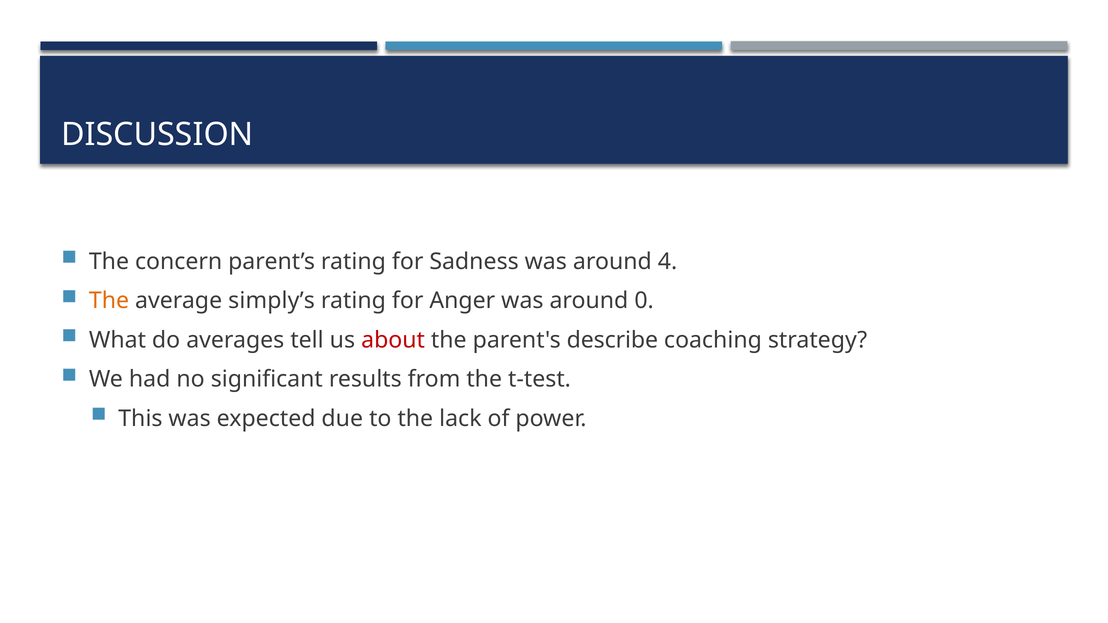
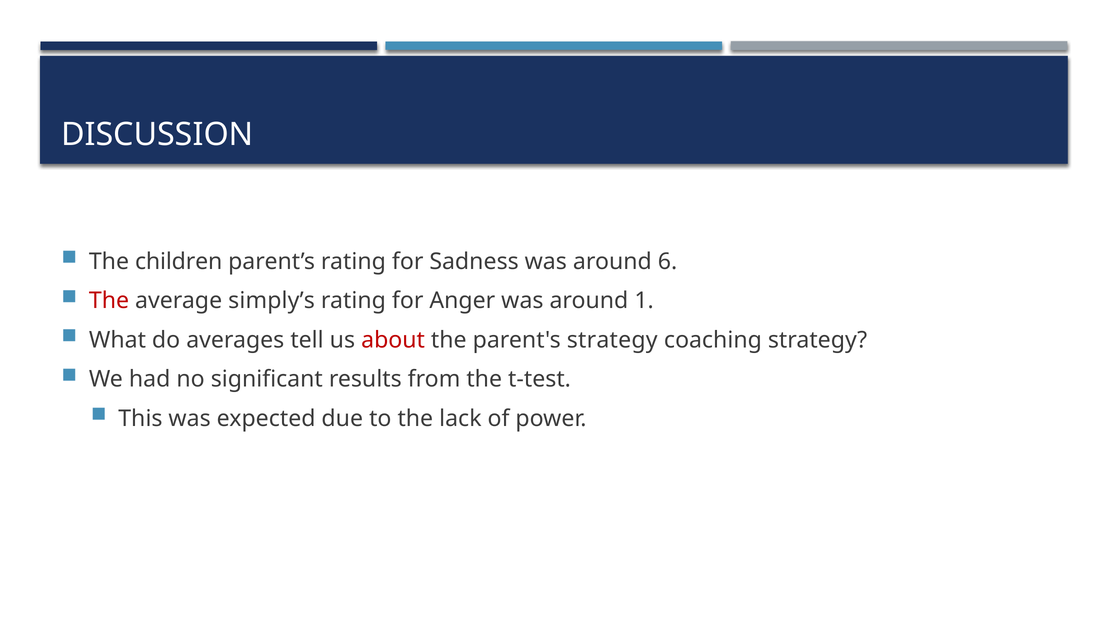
concern: concern -> children (179, 262)
4: 4 -> 6 (667, 262)
The colour: orange -> red (109, 301)
0: 0 -> 1 (644, 301)
parent's describe: describe -> strategy (612, 340)
